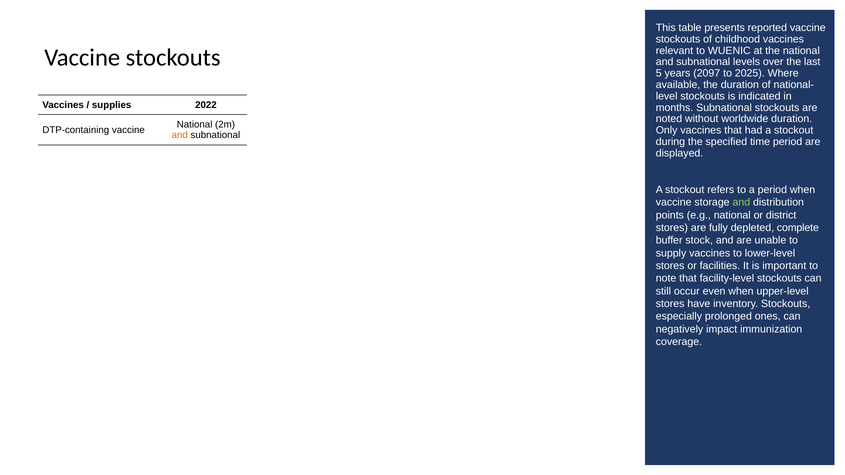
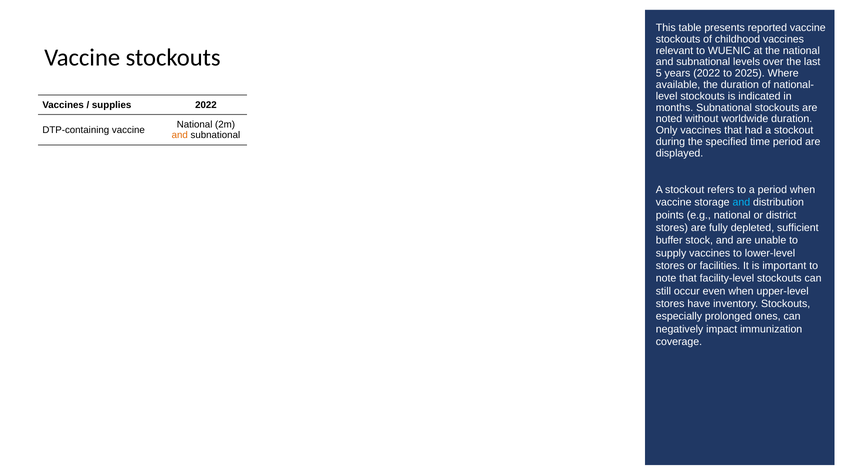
years 2097: 2097 -> 2022 (707, 73)
and colour: light green -> light blue (741, 203)
complete: complete -> sufficient (798, 228)
